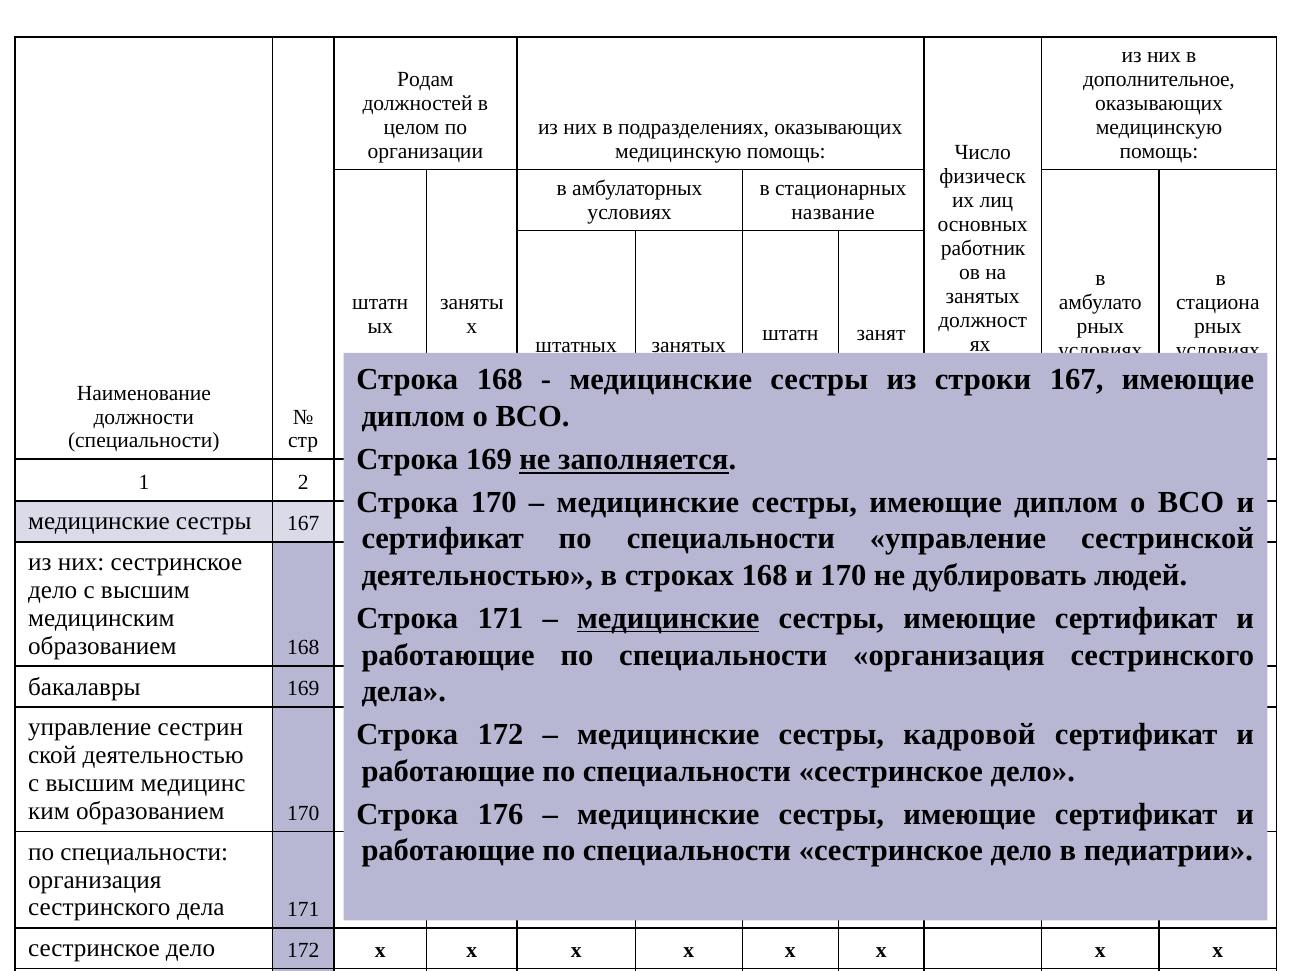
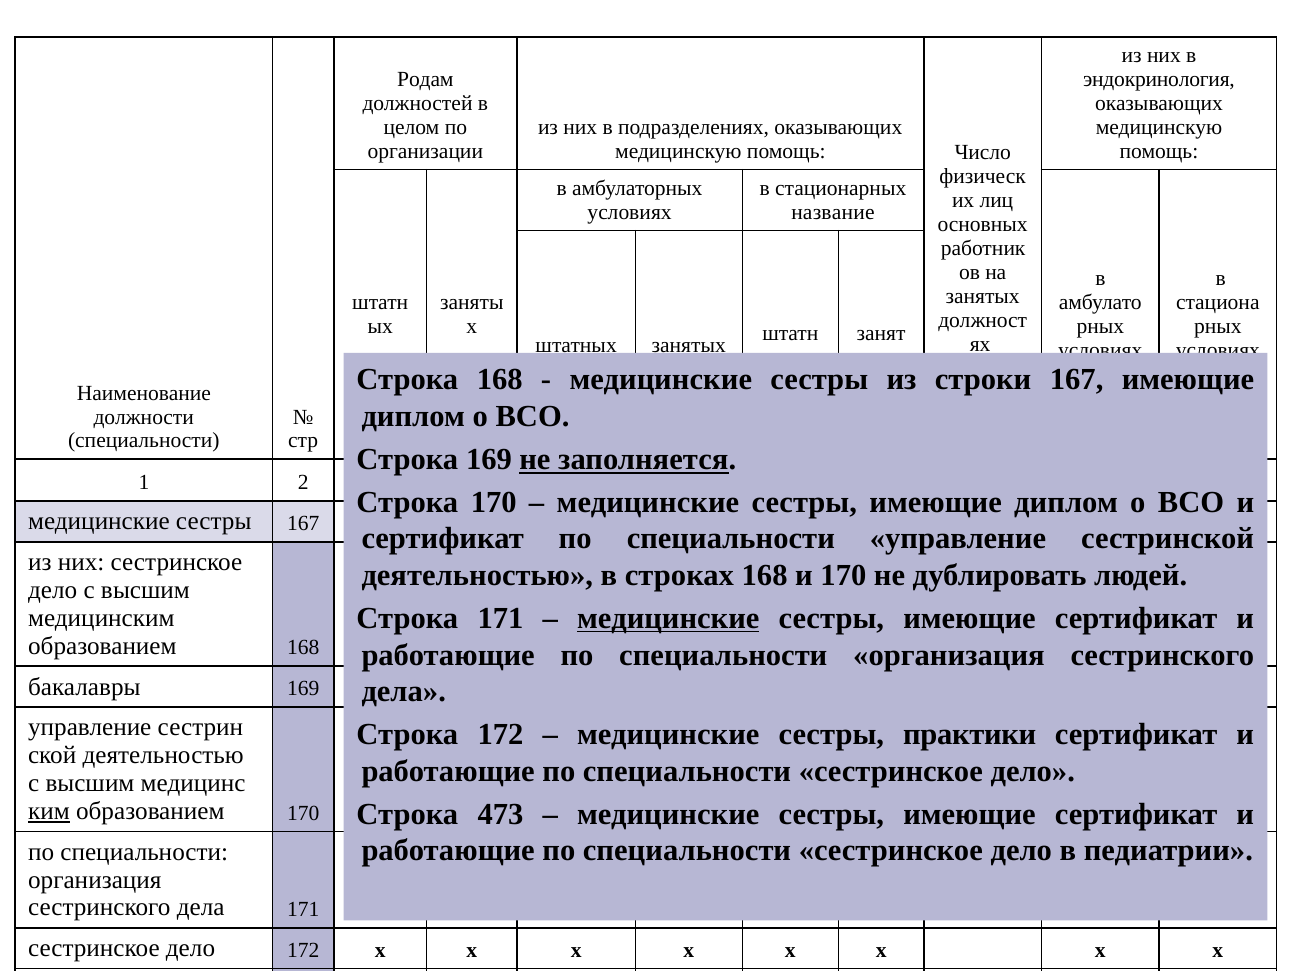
дополнительное: дополнительное -> эндокринология (1159, 79)
кадровой: кадровой -> практики (970, 734)
ким underline: none -> present (49, 811)
176: 176 -> 473 (501, 814)
